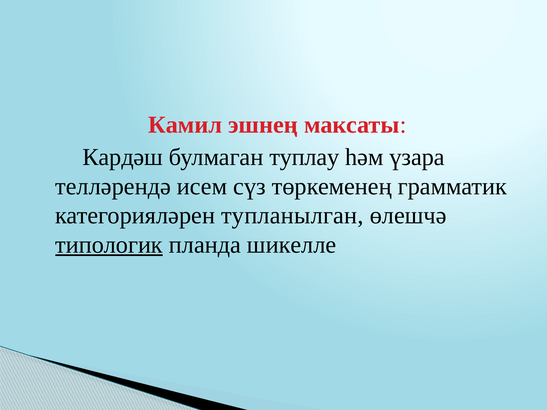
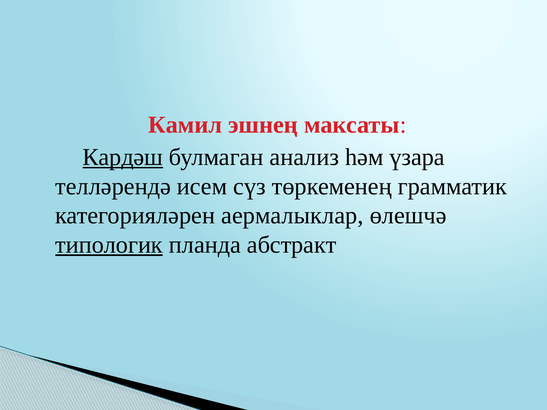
Кардәш underline: none -> present (123, 157)
туплау: туплау -> анализ (304, 157)
тупланылган: тупланылган -> аермалыклар (292, 216)
шикелле: шикелле -> абстракт (292, 245)
